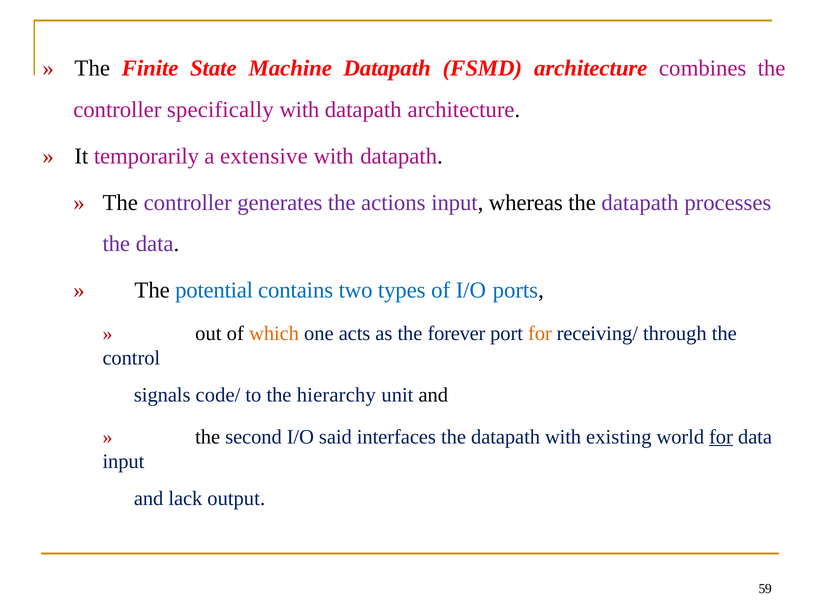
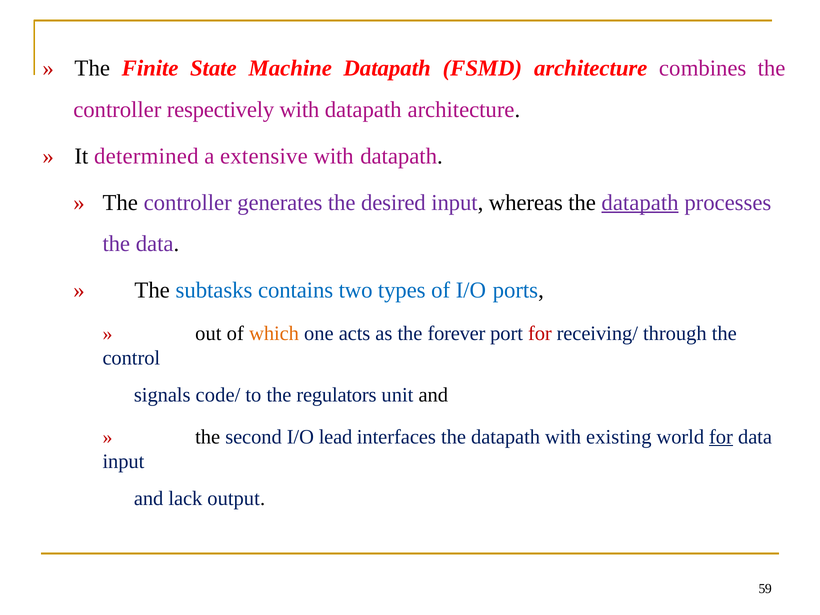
specifically: specifically -> respectively (221, 110)
temporarily: temporarily -> determined (146, 156)
actions: actions -> desired (393, 203)
datapath underline: none -> present (640, 203)
potential: potential -> subtasks (214, 290)
for colour: orange -> red (540, 333)
hierarchy: hierarchy -> regulators (336, 395)
said: said -> lead (336, 437)
